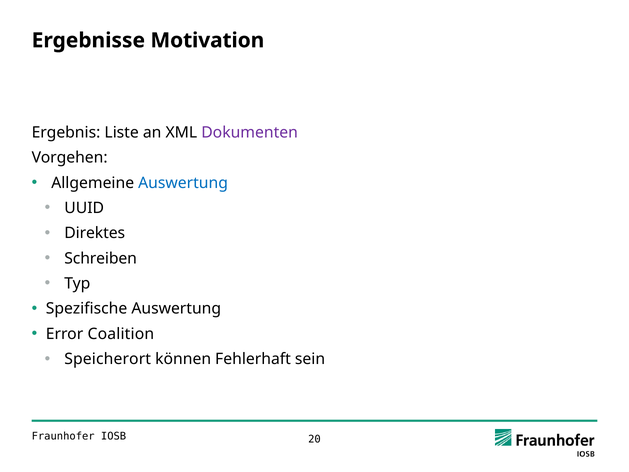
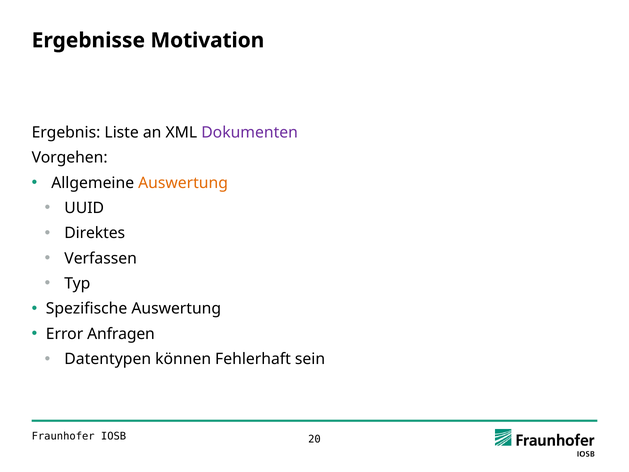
Auswertung colour: blue -> orange (183, 183)
Schreiben: Schreiben -> Verfassen (101, 258)
Coalition: Coalition -> Anfragen (121, 334)
Speicherort: Speicherort -> Datentypen (108, 359)
